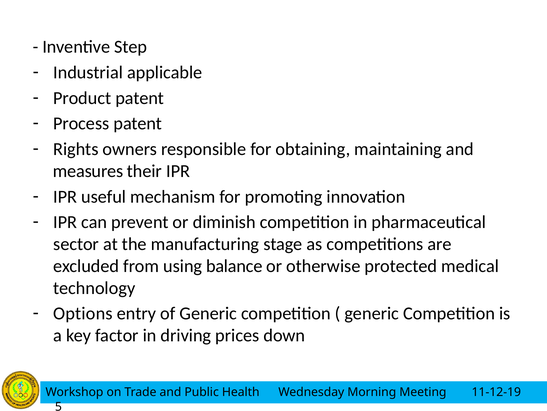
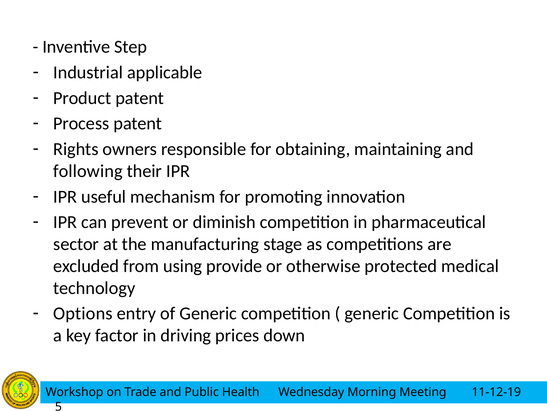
measures: measures -> following (88, 171)
balance: balance -> provide (234, 266)
